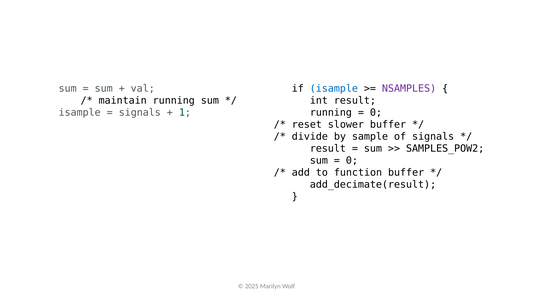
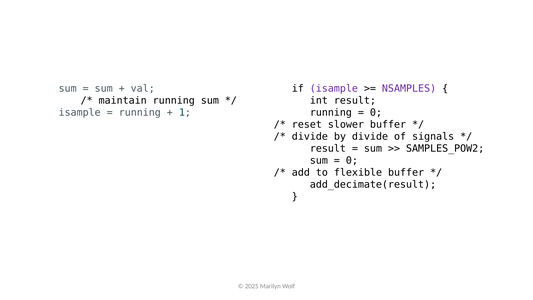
isample colour: blue -> purple (334, 89)
signals: signals -> running (140, 112)
by sample: sample -> divide (370, 136)
function: function -> flexible (358, 172)
